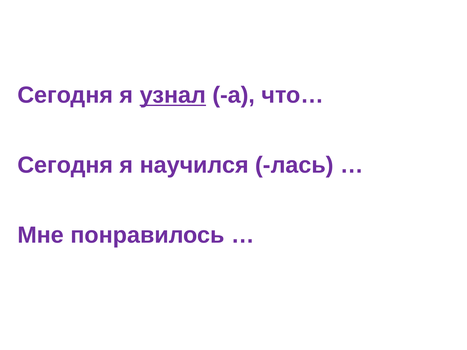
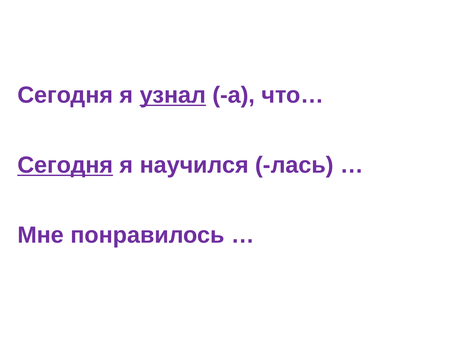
Сегодня underline: none -> present (65, 165)
